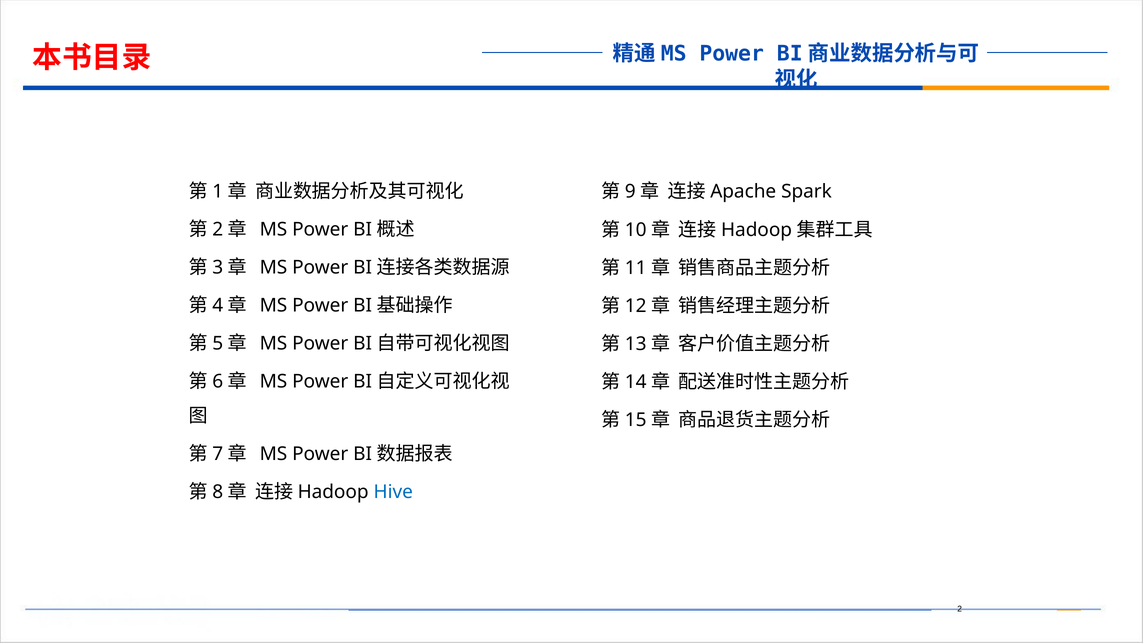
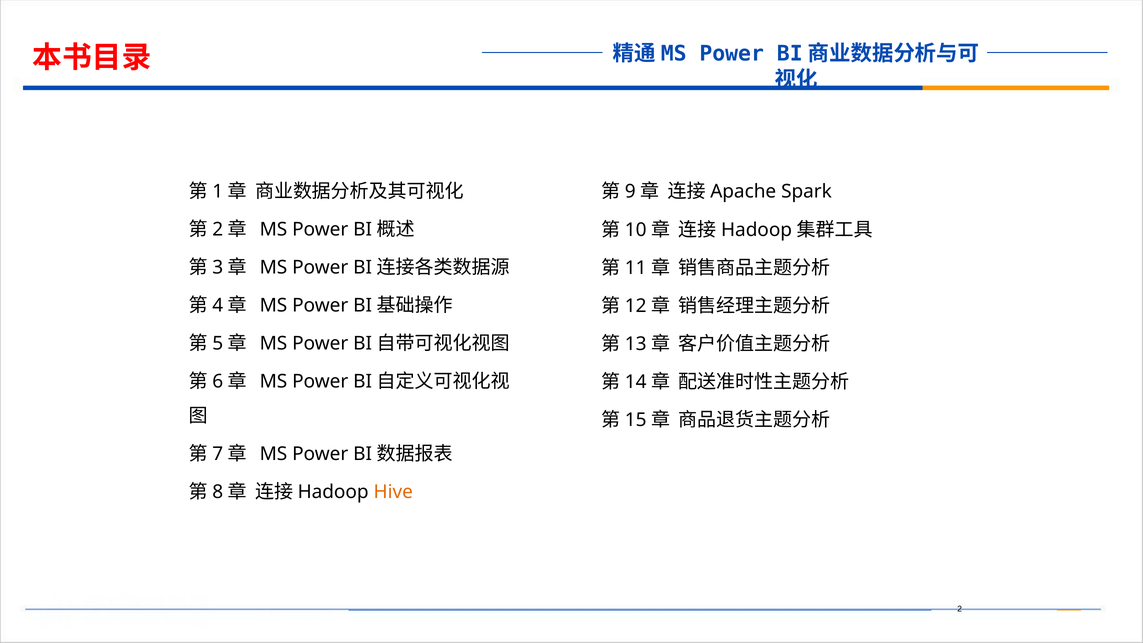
Hive colour: blue -> orange (393, 492)
